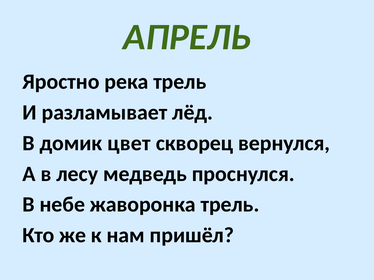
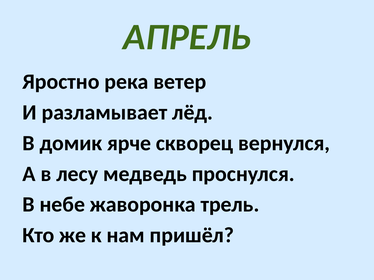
река трель: трель -> ветер (180, 82)
цвет: цвет -> ярче (129, 143)
